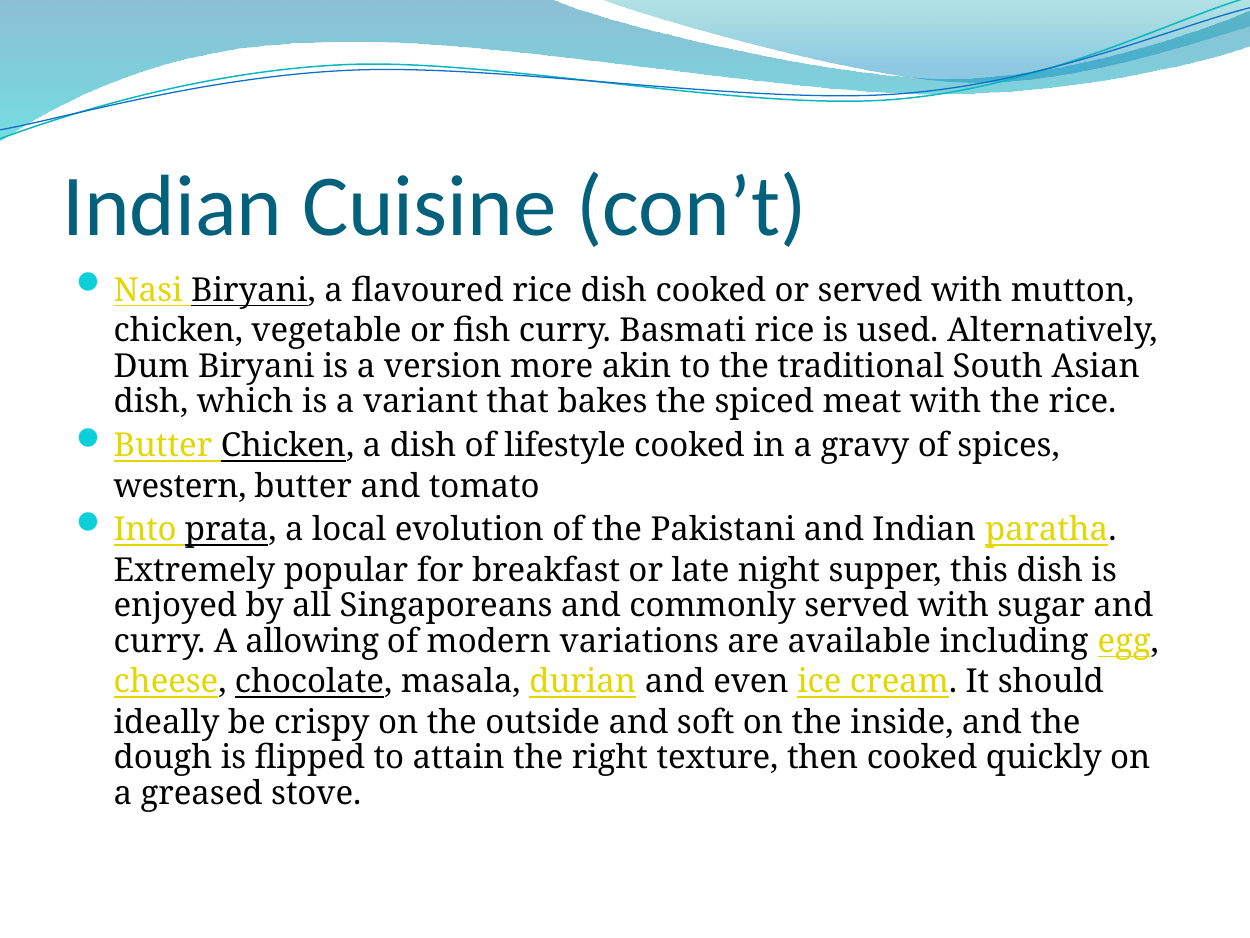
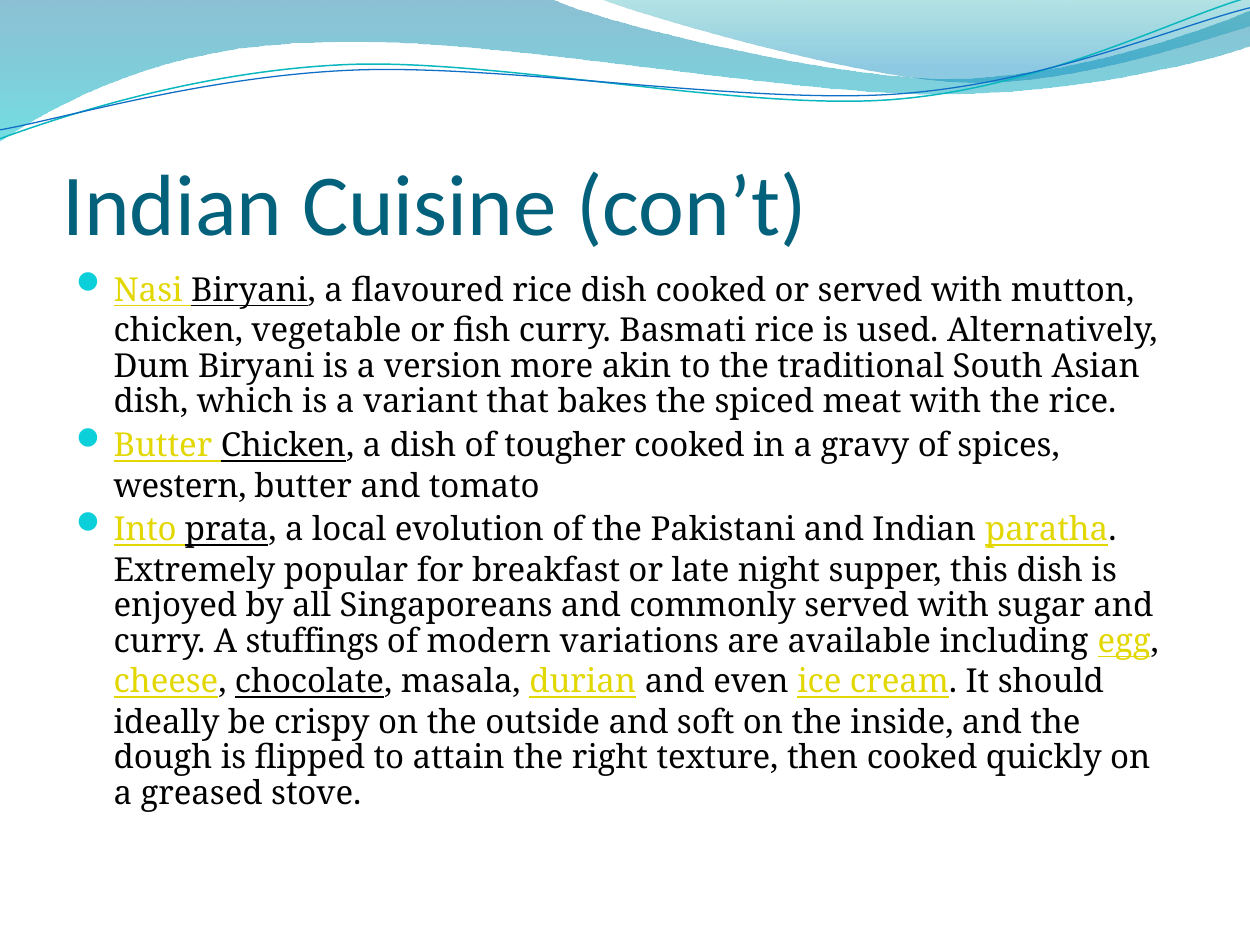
lifestyle: lifestyle -> tougher (565, 446)
allowing: allowing -> stuffings (312, 641)
